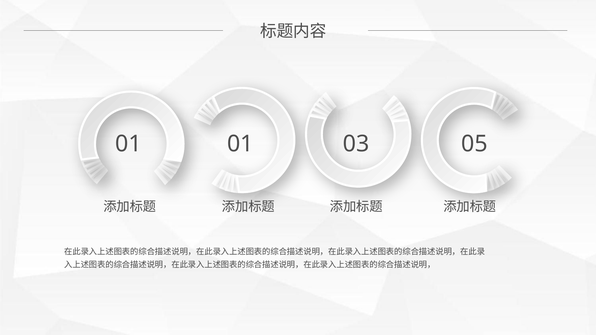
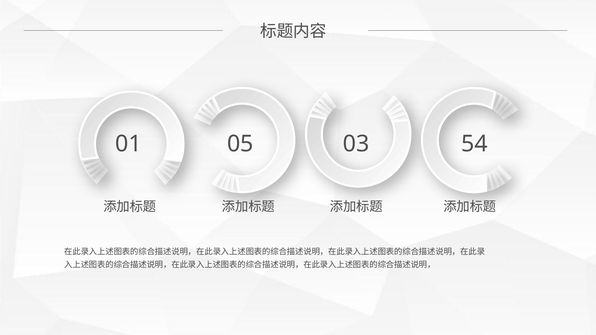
01 01: 01 -> 05 (240, 144)
05: 05 -> 54 (475, 144)
